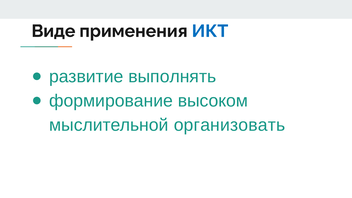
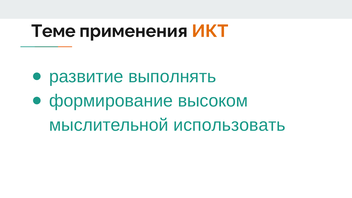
Виде: Виде -> Теме (53, 31)
ИКТ colour: blue -> orange (210, 31)
организовать: организовать -> использовать (230, 125)
